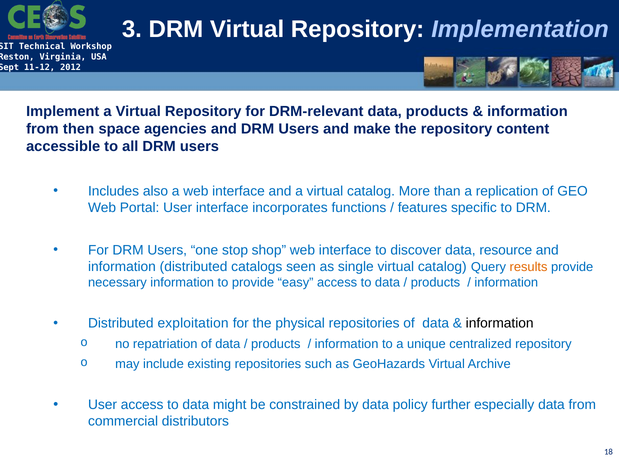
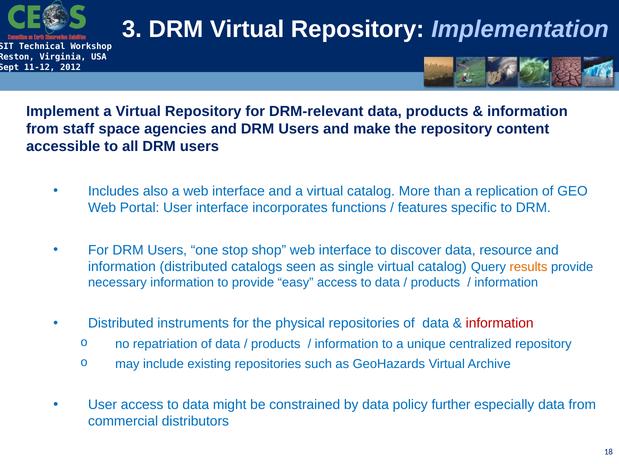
then: then -> staff (79, 129)
exploitation: exploitation -> instruments (193, 324)
information colour: black -> red (500, 324)
